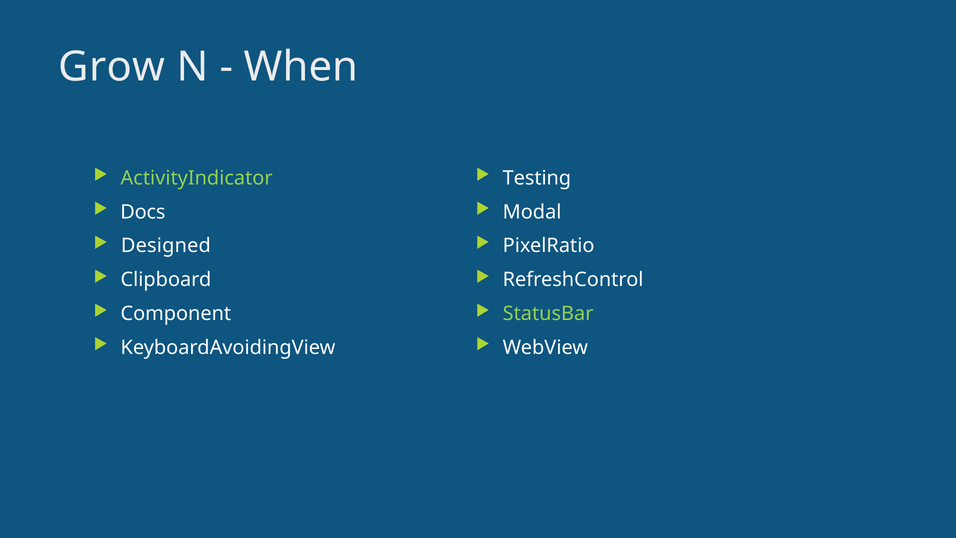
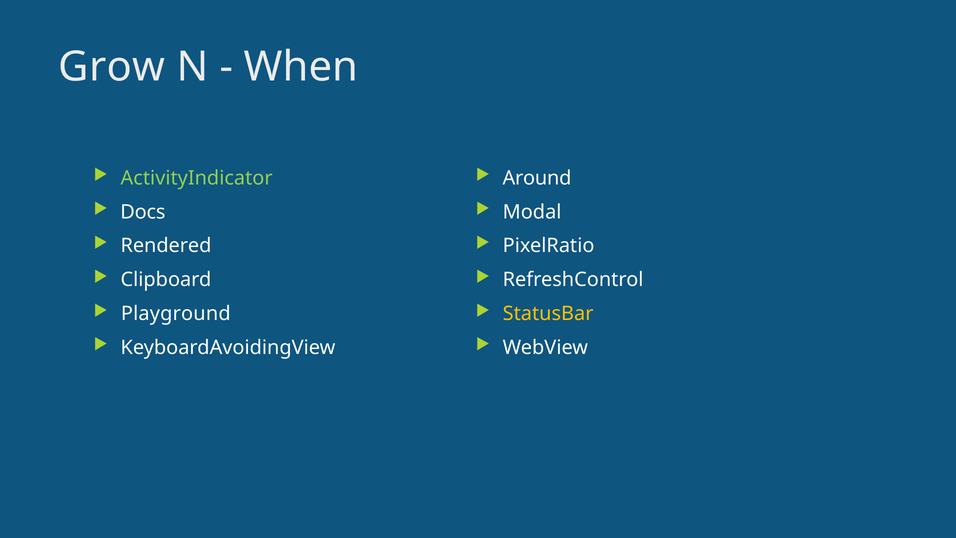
Testing: Testing -> Around (537, 178)
Designed: Designed -> Rendered (166, 246)
Component: Component -> Playground (176, 314)
StatusBar colour: light green -> yellow (548, 314)
